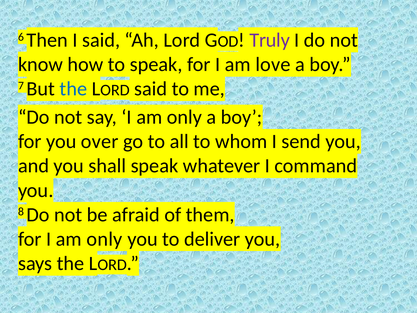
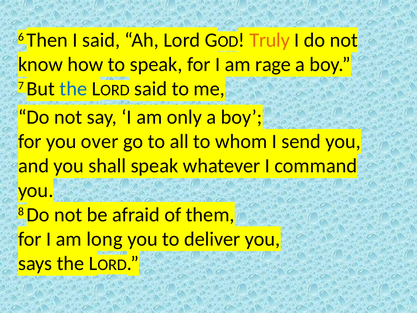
Truly colour: purple -> orange (270, 40)
love: love -> rage (273, 64)
for I am only: only -> long (104, 239)
